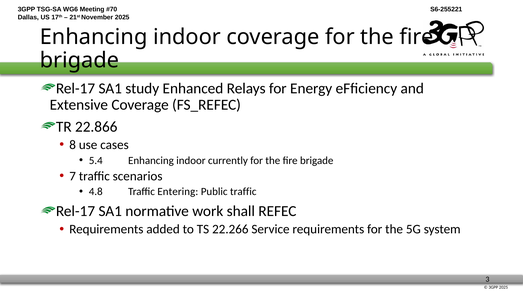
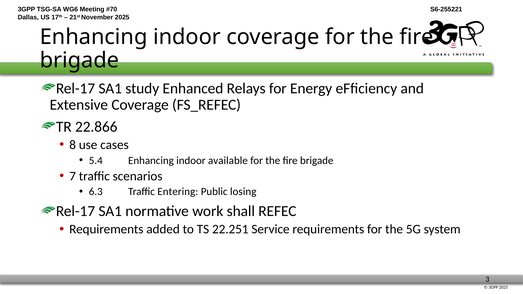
currently: currently -> available (228, 161)
4.8: 4.8 -> 6.3 (96, 192)
Public traffic: traffic -> losing (243, 192)
22.266: 22.266 -> 22.251 (230, 229)
